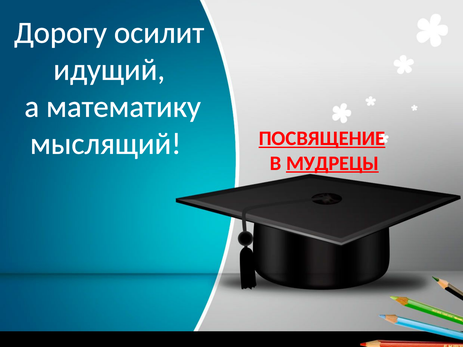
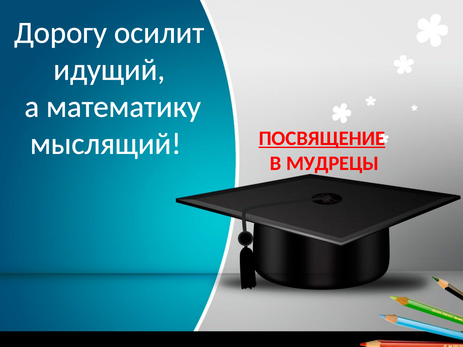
МУДРЕЦЫ underline: present -> none (333, 163)
